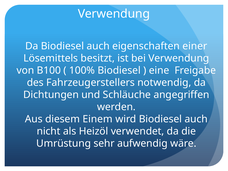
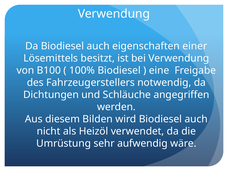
Einem: Einem -> Bilden (98, 119)
